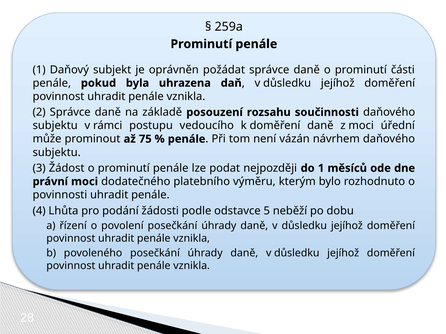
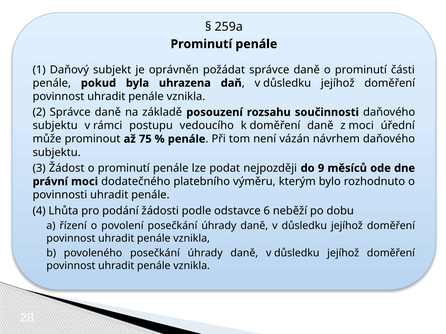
do 1: 1 -> 9 (321, 168)
5: 5 -> 6 (267, 211)
